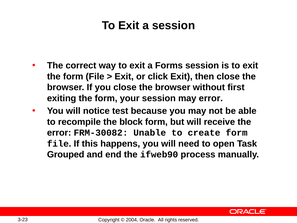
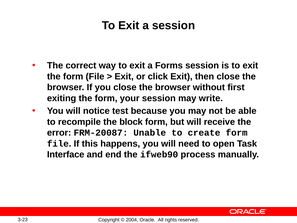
may error: error -> write (211, 98)
FRM-30082: FRM-30082 -> FRM-20087 (101, 133)
Grouped: Grouped -> Interface (66, 154)
